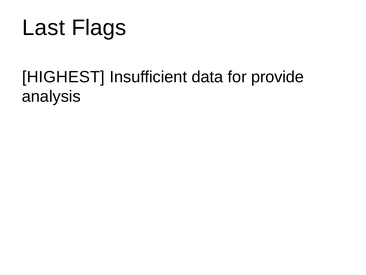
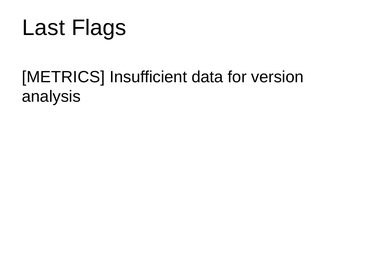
HIGHEST: HIGHEST -> METRICS (63, 77)
provide: provide -> version (277, 77)
